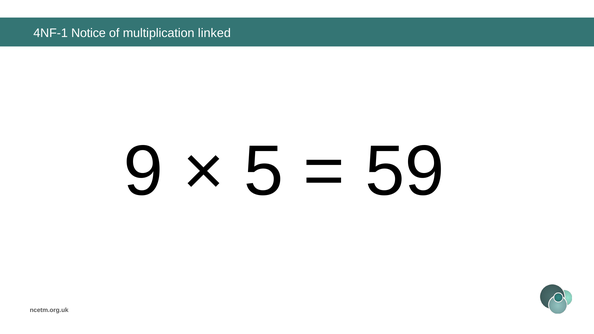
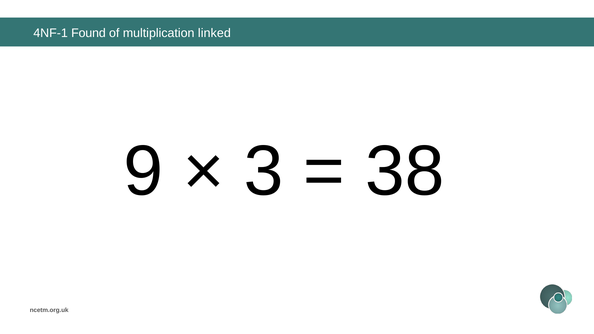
Notice: Notice -> Found (88, 33)
5: 5 -> 3 (264, 171)
59: 59 -> 38 (405, 171)
